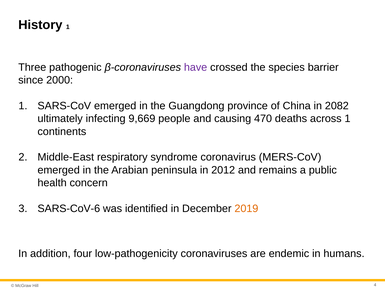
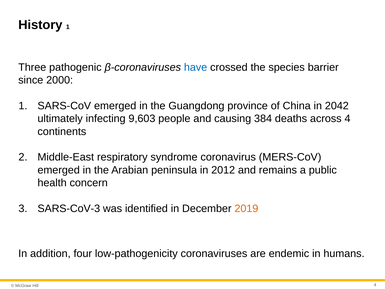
have colour: purple -> blue (196, 67)
2082: 2082 -> 2042 (337, 106)
9,669: 9,669 -> 9,603 (142, 119)
470: 470 -> 384 (263, 119)
across 1: 1 -> 4 (348, 119)
SARS-CoV-6: SARS-CoV-6 -> SARS-CoV-3 (69, 208)
